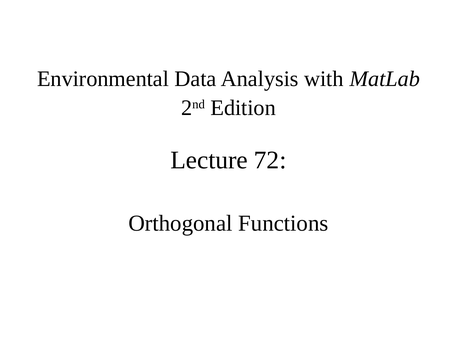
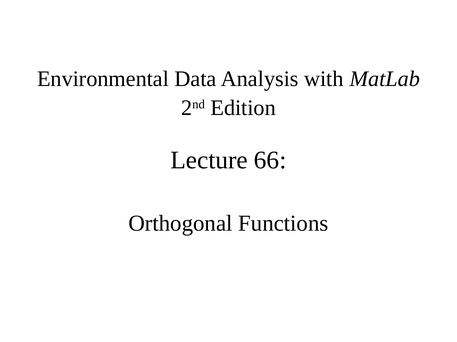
72: 72 -> 66 (270, 161)
